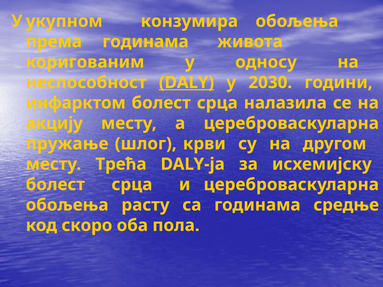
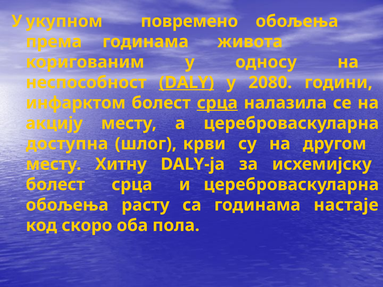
конзумира: конзумира -> повремено (189, 21)
2030: 2030 -> 2080 (270, 83)
срца underline: none -> present (217, 103)
пружање: пружање -> доступна (67, 144)
Трећа: Трећа -> Хитну (121, 164)
средње: средње -> настаје (346, 205)
